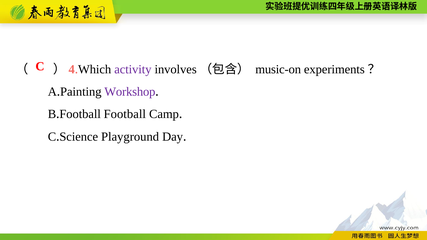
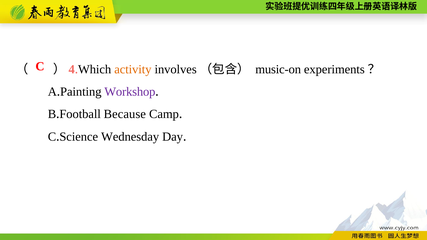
activity colour: purple -> orange (133, 69)
Football: Football -> Because (125, 114)
Playground: Playground -> Wednesday (130, 137)
